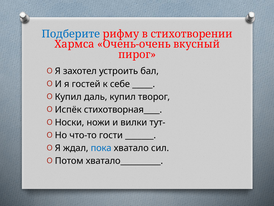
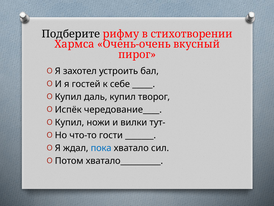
Подберите colour: blue -> black (71, 34)
стихотворная____: стихотворная____ -> чередование____ (123, 109)
Носки: Носки -> Купил (69, 122)
